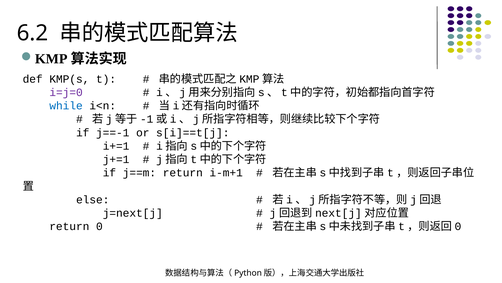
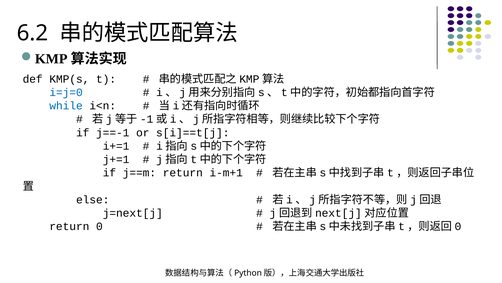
i=j=0 colour: purple -> blue (66, 92)
